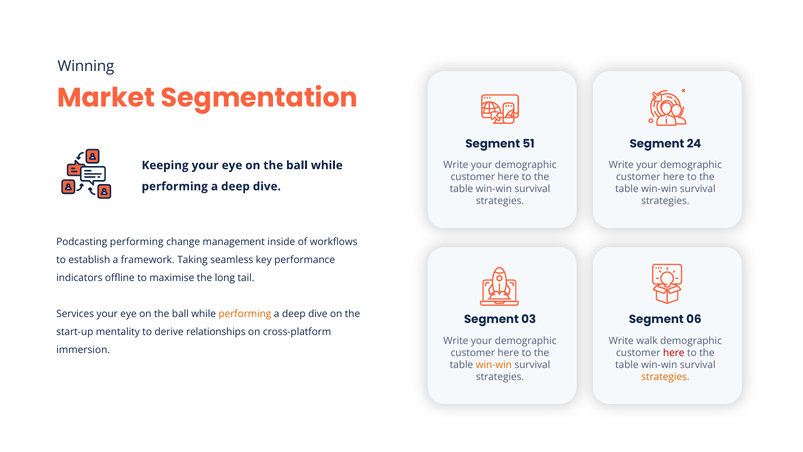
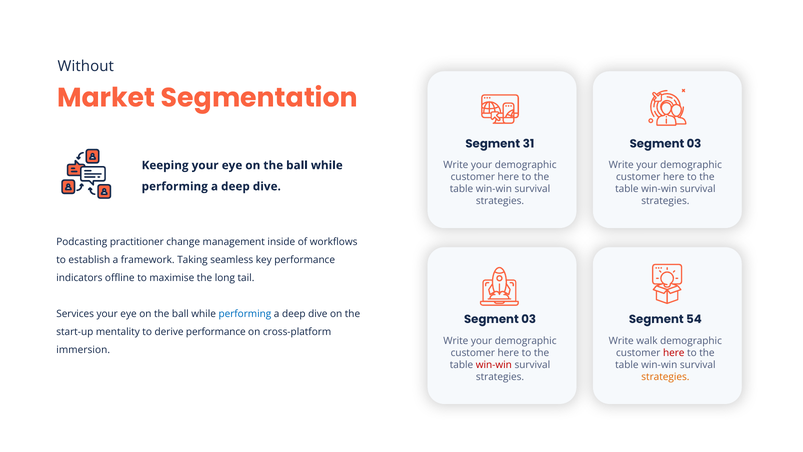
Winning: Winning -> Without (86, 66)
51: 51 -> 31 (529, 144)
24: 24 -> 03 (694, 144)
Podcasting performing: performing -> practitioner (137, 242)
performing colour: orange -> blue (245, 314)
06: 06 -> 54 (694, 319)
derive relationships: relationships -> performance (216, 332)
win-win colour: orange -> red (494, 365)
